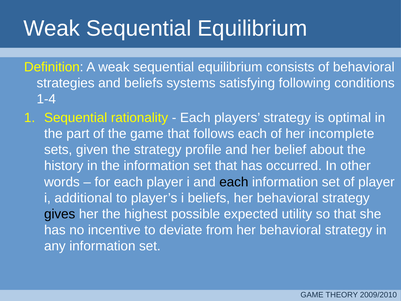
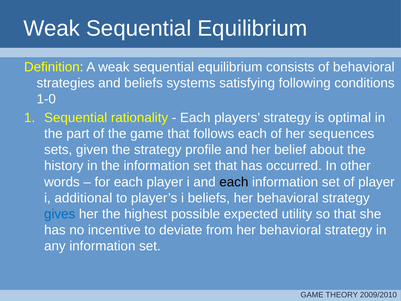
1-4: 1-4 -> 1-0 (46, 99)
incomplete: incomplete -> sequences (341, 134)
gives colour: black -> blue (60, 214)
